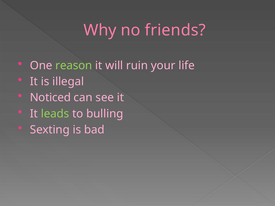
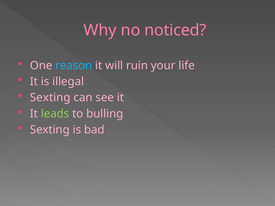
friends: friends -> noticed (175, 30)
reason colour: light green -> light blue (74, 66)
Noticed: Noticed -> Sexting (50, 98)
